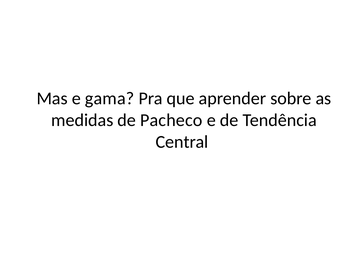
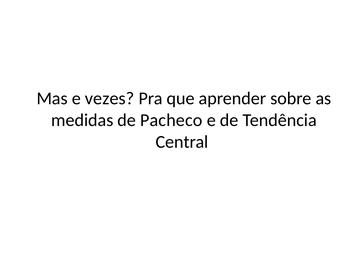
gama: gama -> vezes (110, 99)
